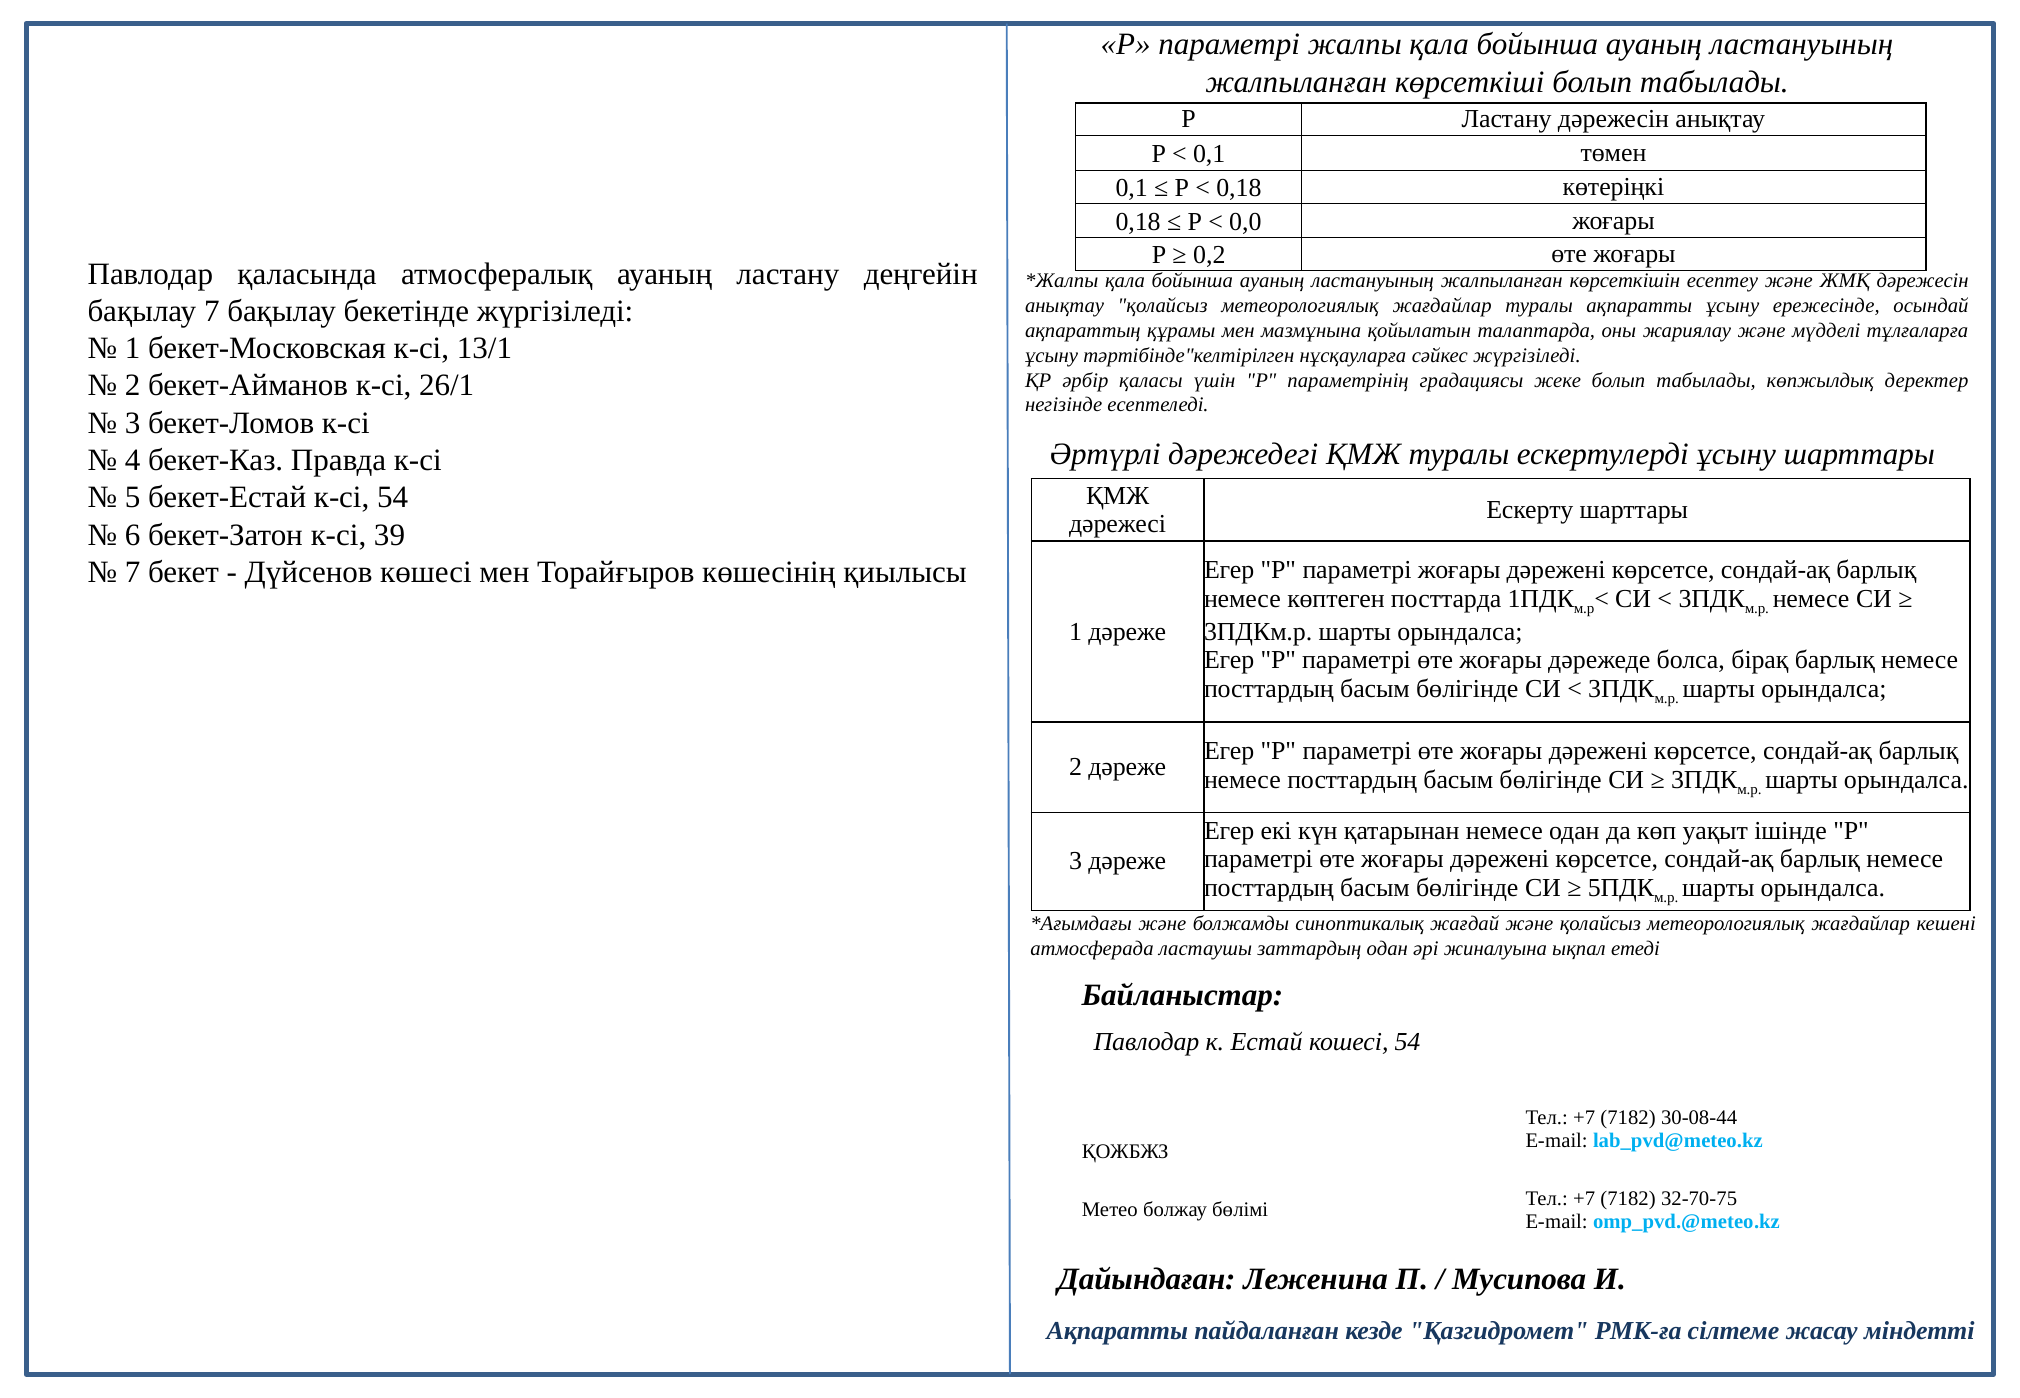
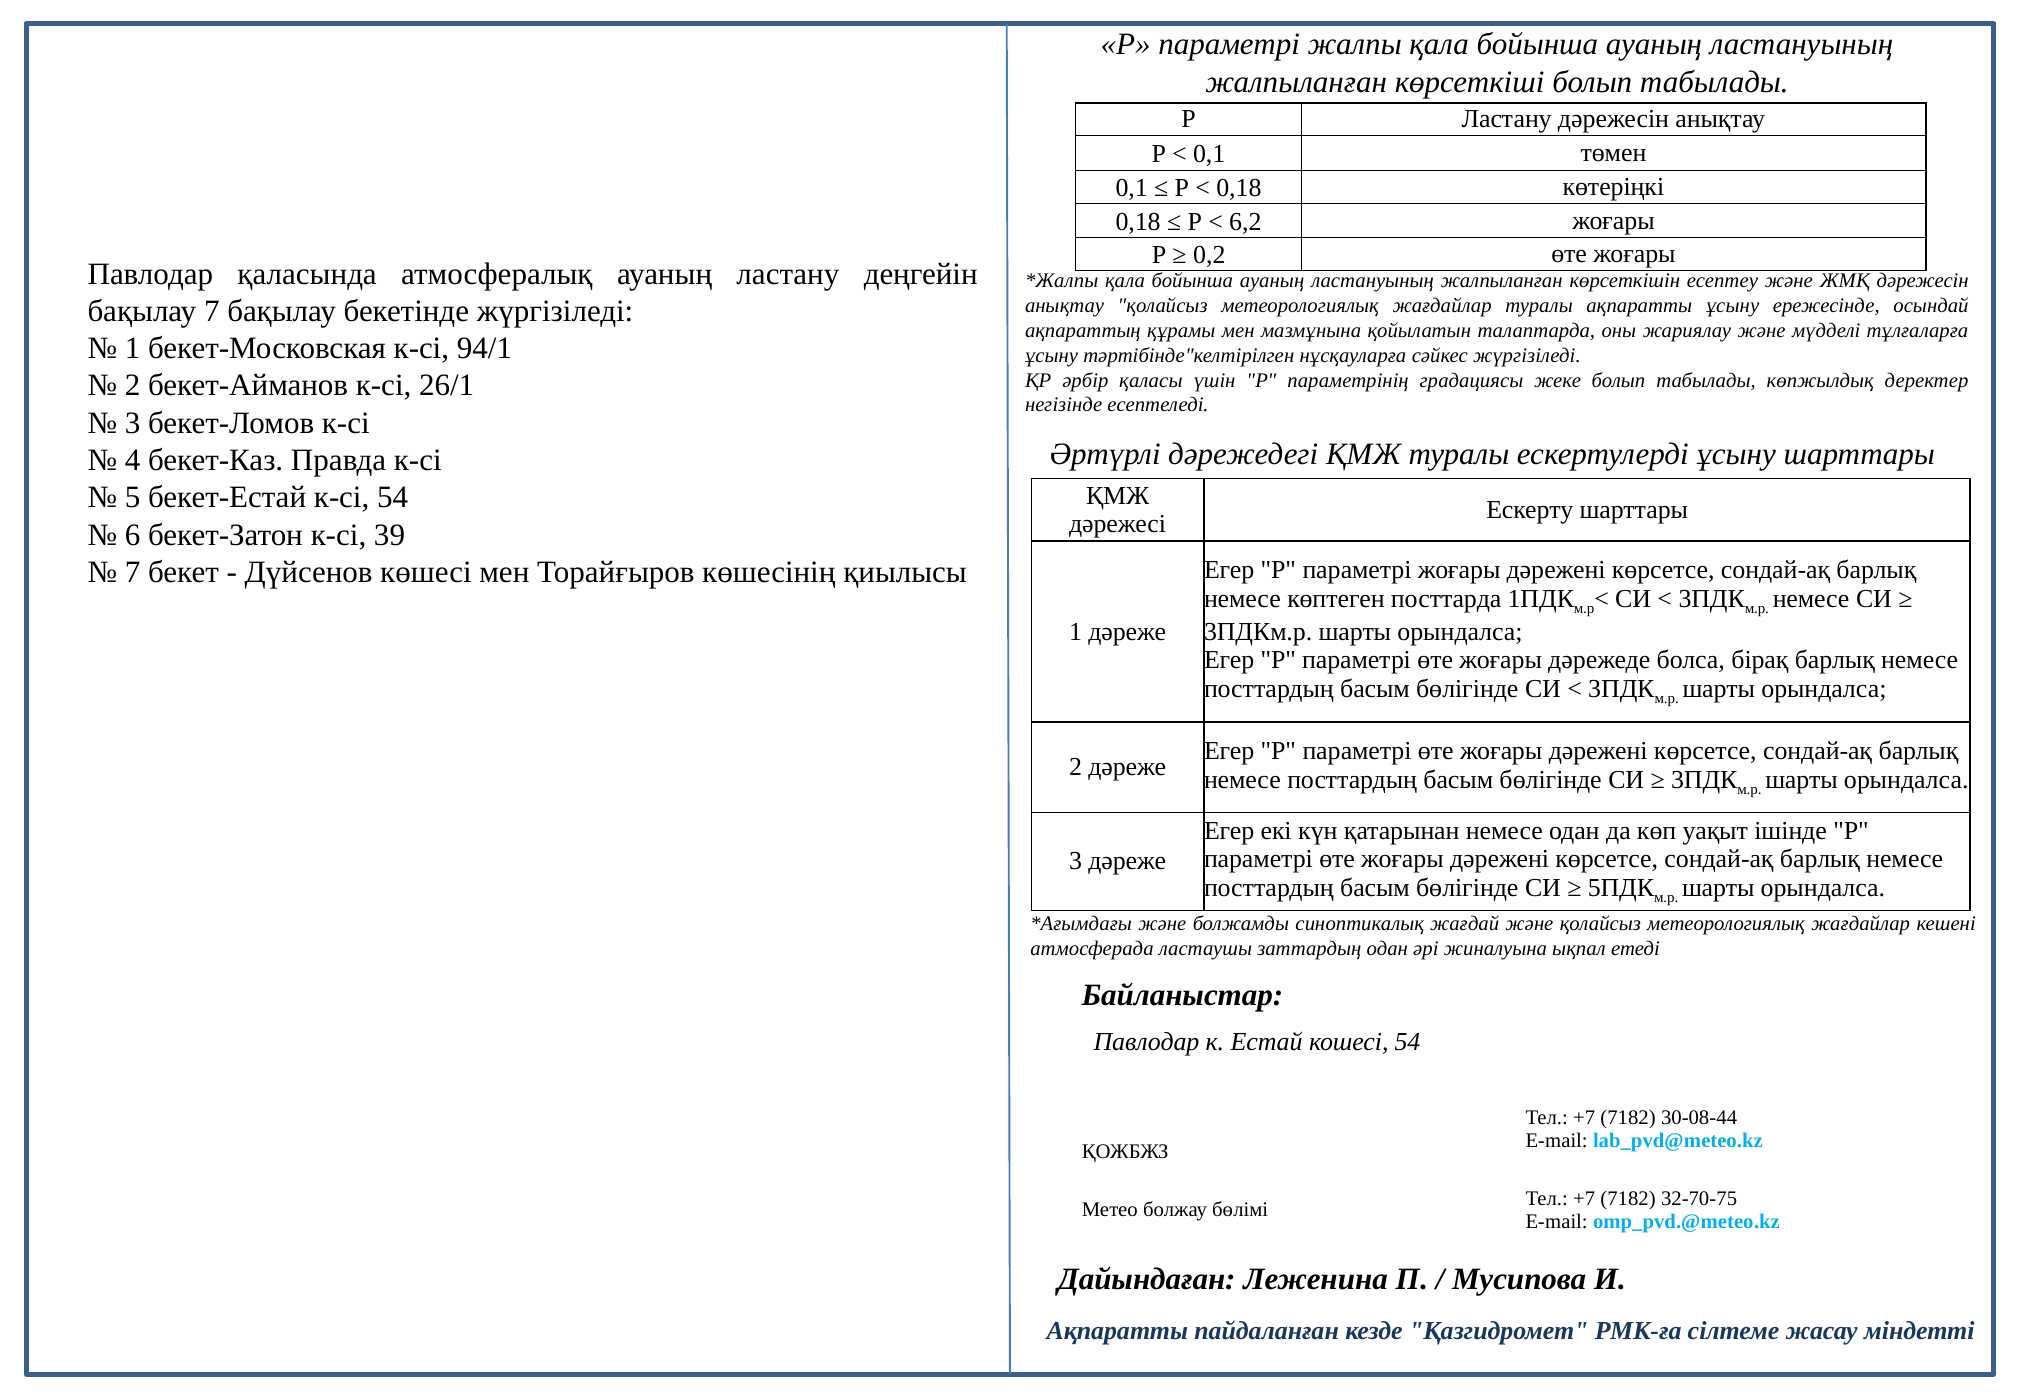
0,0: 0,0 -> 6,2 (1245, 222)
13/1: 13/1 -> 94/1 (485, 349)
